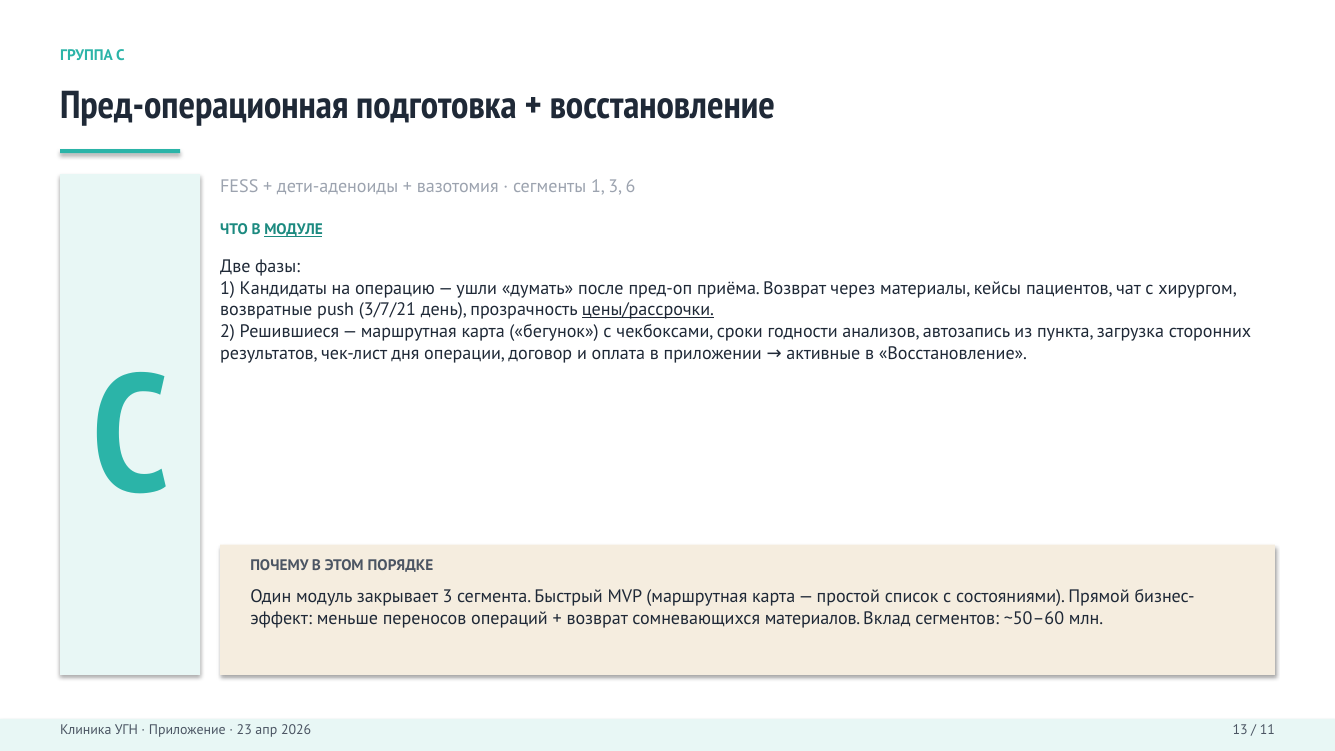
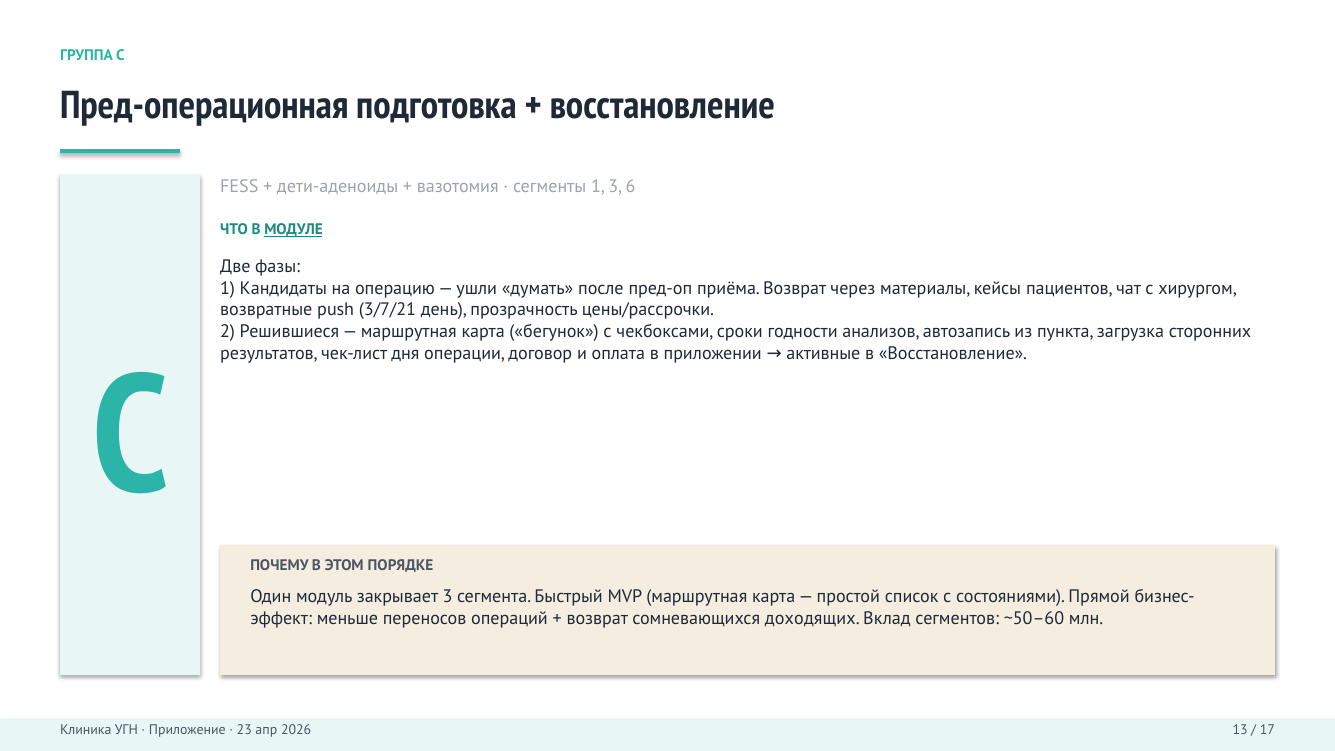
цены/рассрочки underline: present -> none (648, 310)
материалов: материалов -> доходящих (812, 619)
11: 11 -> 17 (1267, 730)
